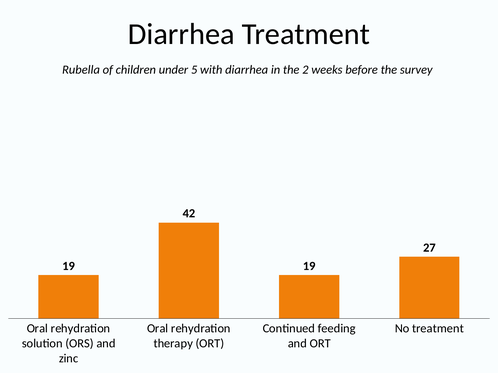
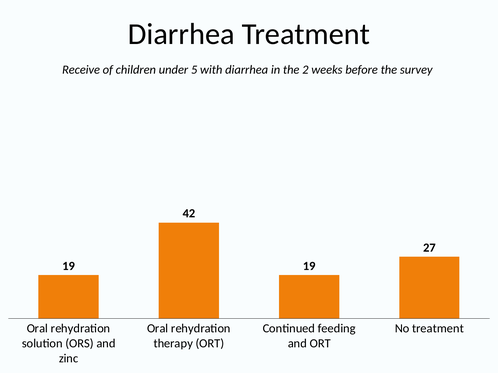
Rubella: Rubella -> Receive (81, 70)
